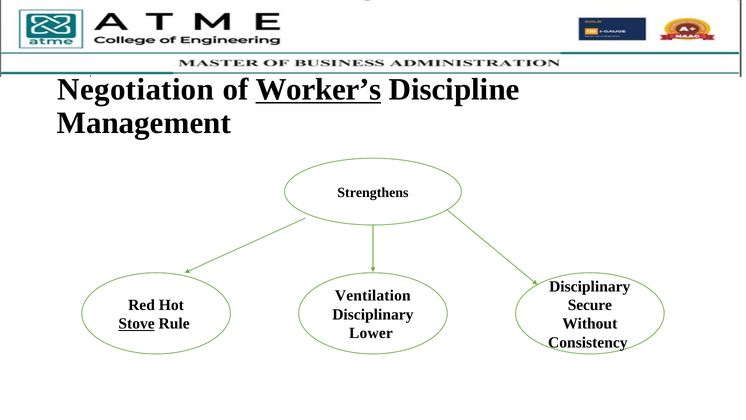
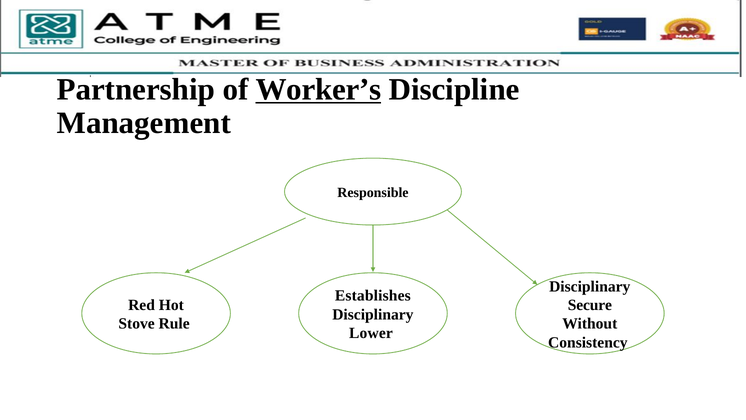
Negotiation: Negotiation -> Partnership (136, 89)
Strengthens: Strengthens -> Responsible (373, 192)
Ventilation: Ventilation -> Establishes (373, 295)
Stove underline: present -> none (137, 323)
